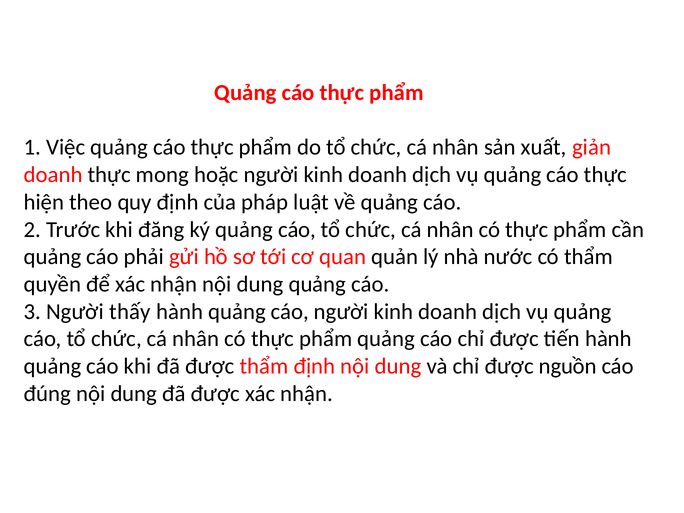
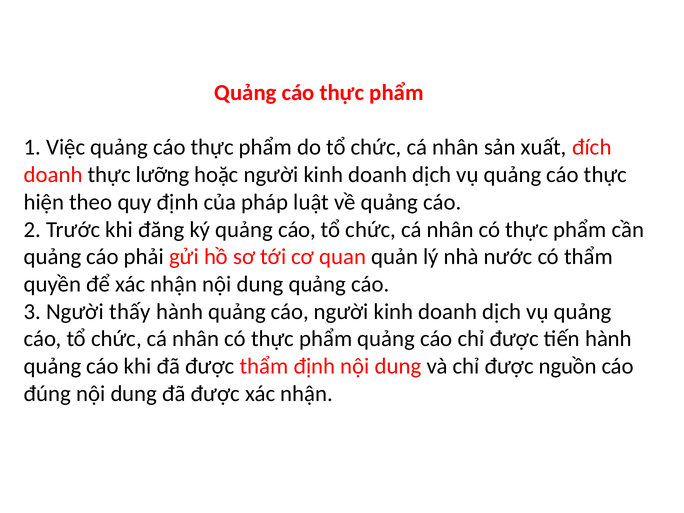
giản: giản -> đích (592, 147)
mong: mong -> lưỡng (162, 175)
